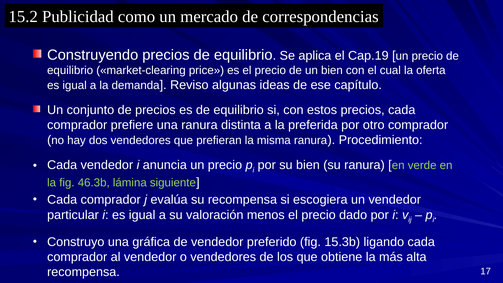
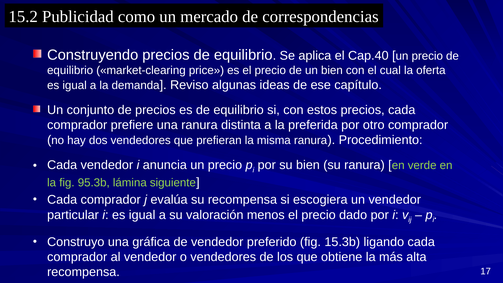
Cap.19: Cap.19 -> Cap.40 (368, 56)
46.3b: 46.3b -> 95.3b (94, 183)
